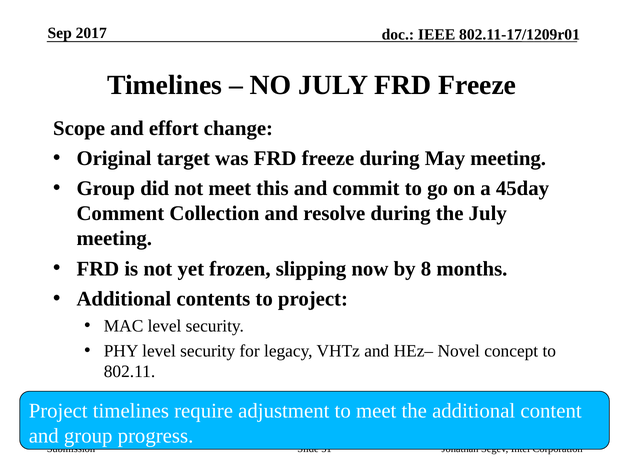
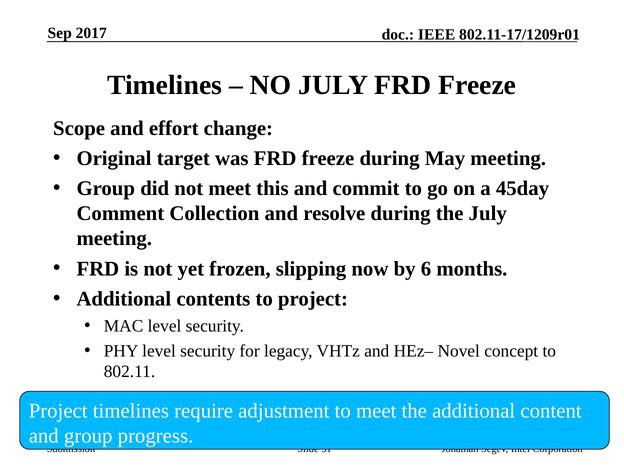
8: 8 -> 6 (426, 269)
